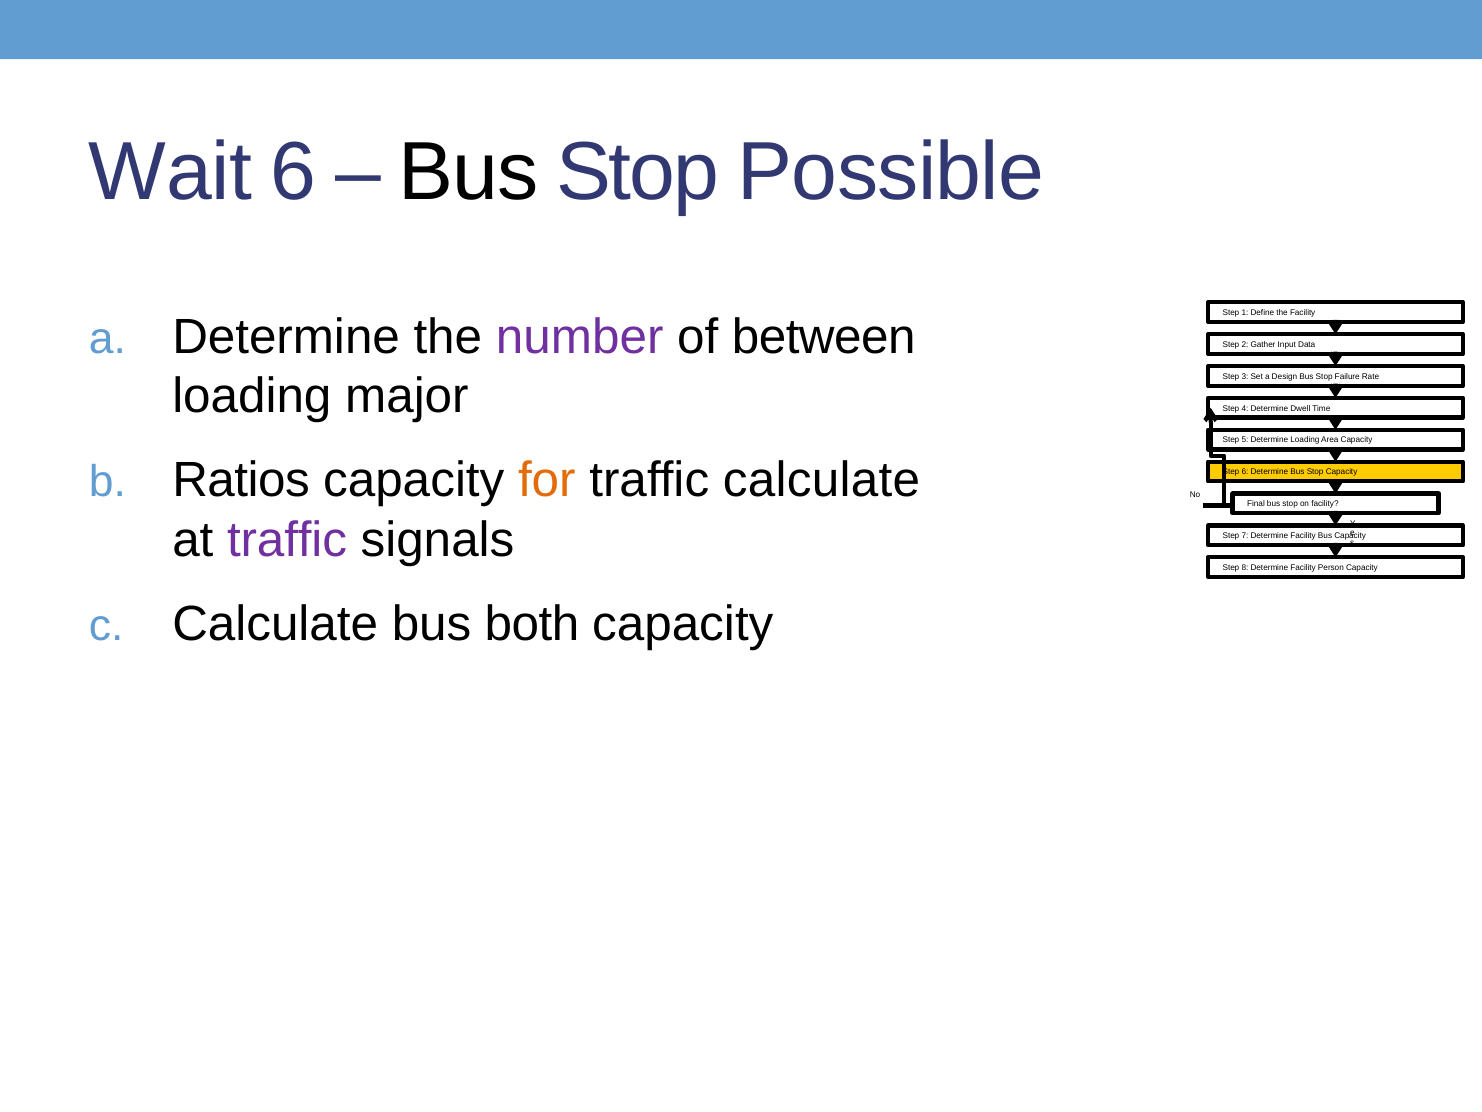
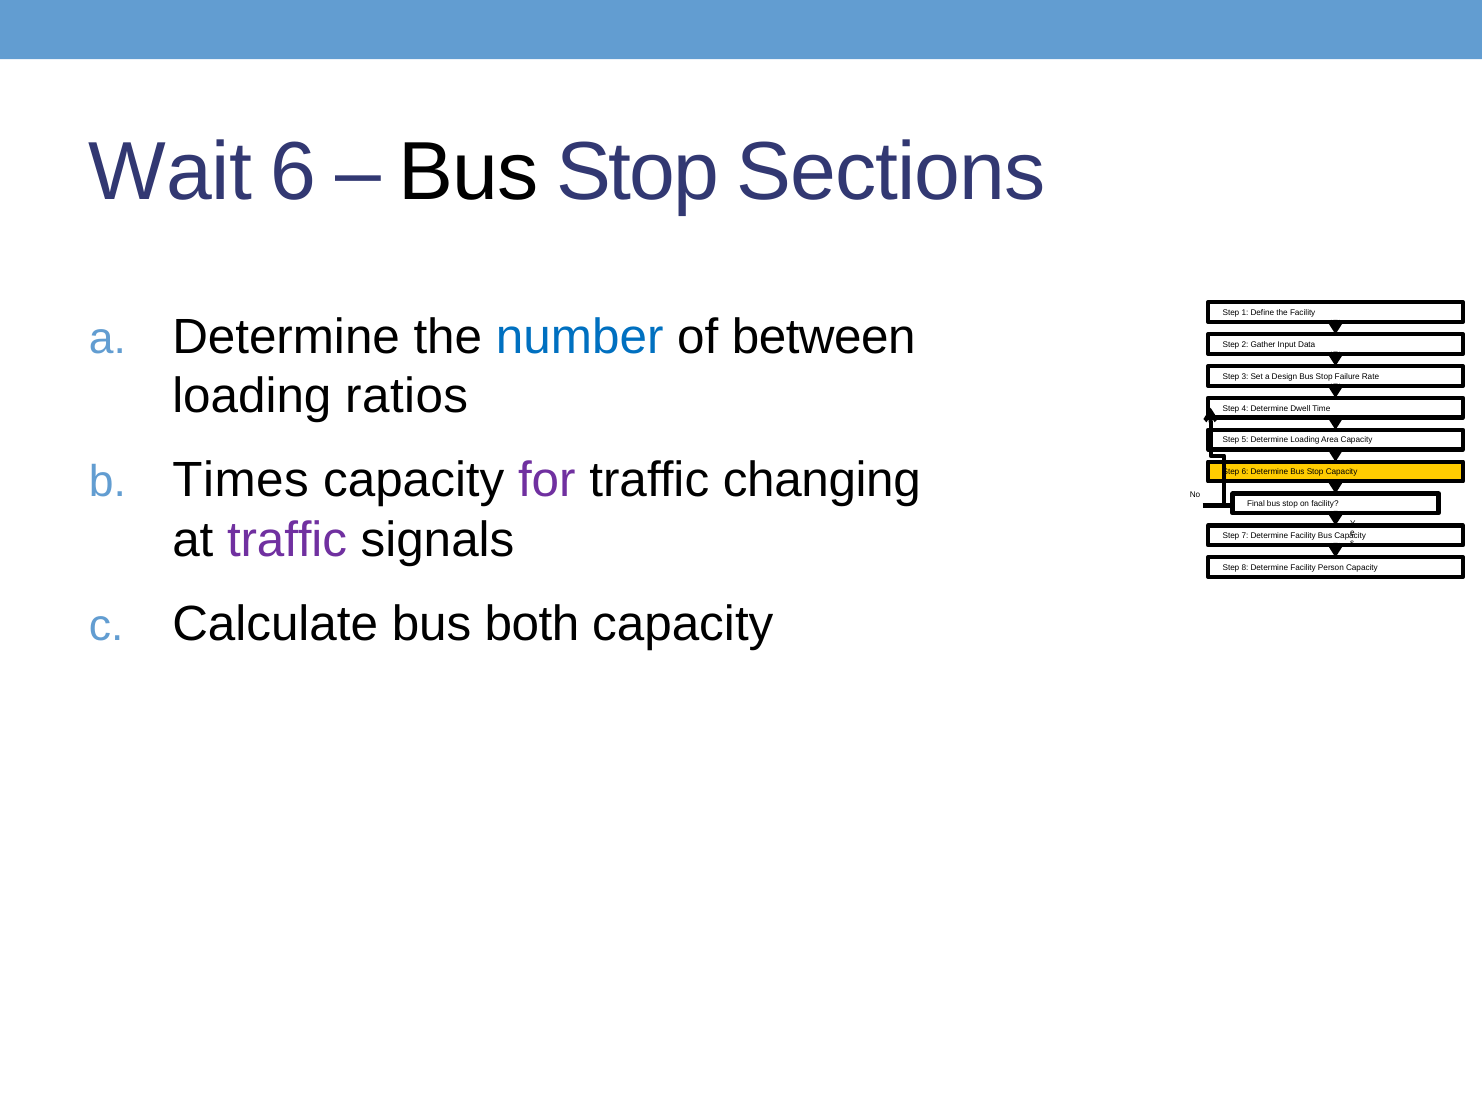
Possible: Possible -> Sections (891, 172)
number colour: purple -> blue (580, 337)
major: major -> ratios (407, 396)
Ratios: Ratios -> Times (241, 480)
for colour: orange -> purple (547, 480)
traffic calculate: calculate -> changing (822, 480)
